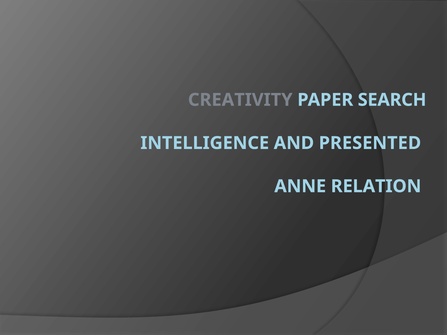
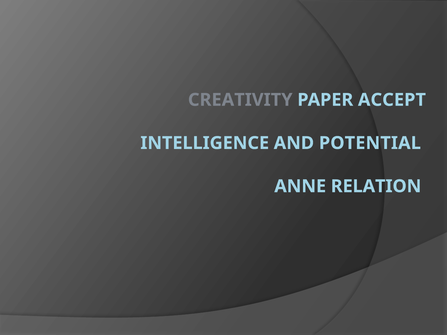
SEARCH: SEARCH -> ACCEPT (392, 100)
PRESENTED: PRESENTED -> POTENTIAL (370, 143)
